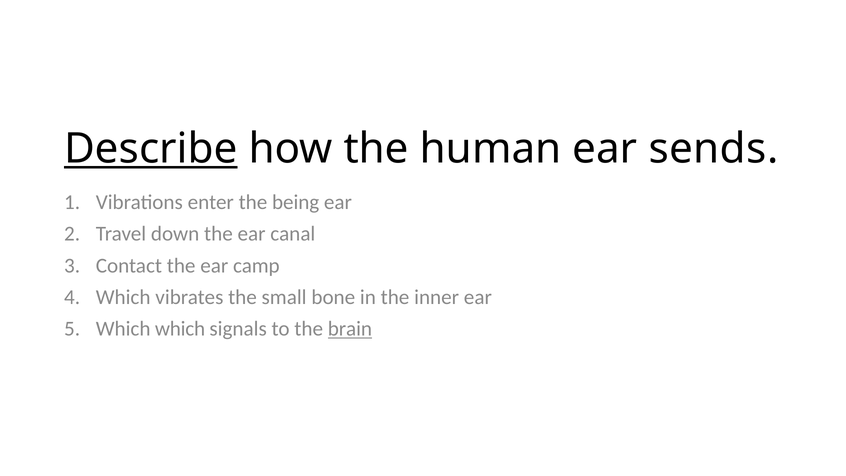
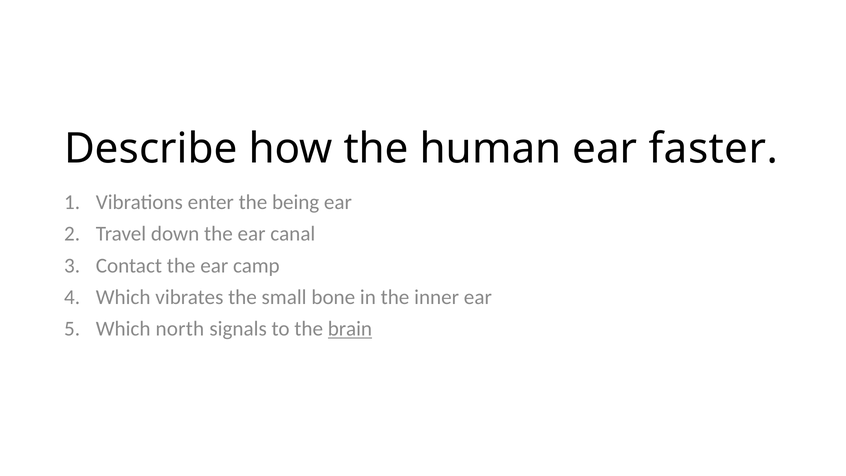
Describe underline: present -> none (151, 149)
sends: sends -> faster (713, 149)
Which which: which -> north (180, 329)
